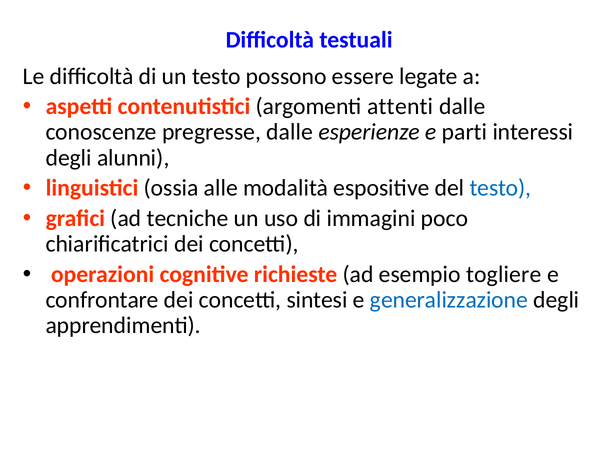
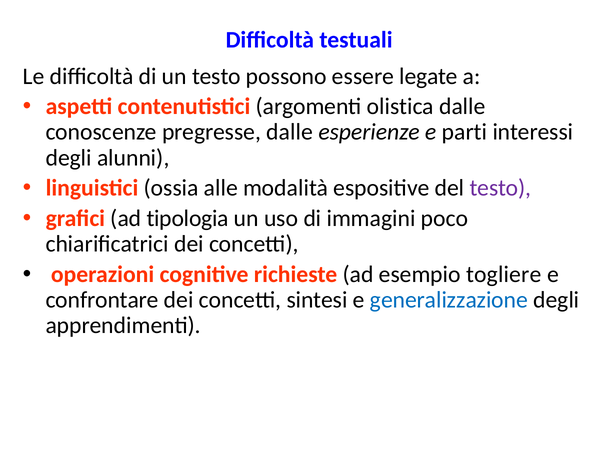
attenti: attenti -> olistica (400, 107)
testo colour: blue -> purple (500, 188)
tecniche: tecniche -> tipologia (188, 218)
